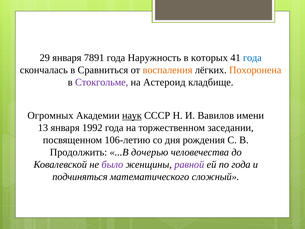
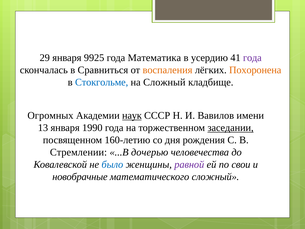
7891: 7891 -> 9925 (94, 58)
Наружность: Наружность -> Математика (154, 58)
которых: которых -> усердию (209, 58)
года colour: blue -> purple (252, 58)
Стокгольме colour: purple -> blue (102, 82)
на Астероид: Астероид -> Сложный (164, 82)
1992: 1992 -> 1990 (92, 128)
заседании underline: none -> present (231, 128)
106-летию: 106-летию -> 160-летию (127, 140)
Продолжить: Продолжить -> Стремлении (78, 152)
было colour: purple -> blue (112, 164)
по года: года -> свои (241, 164)
подчиняться: подчиняться -> новобрачные (80, 176)
